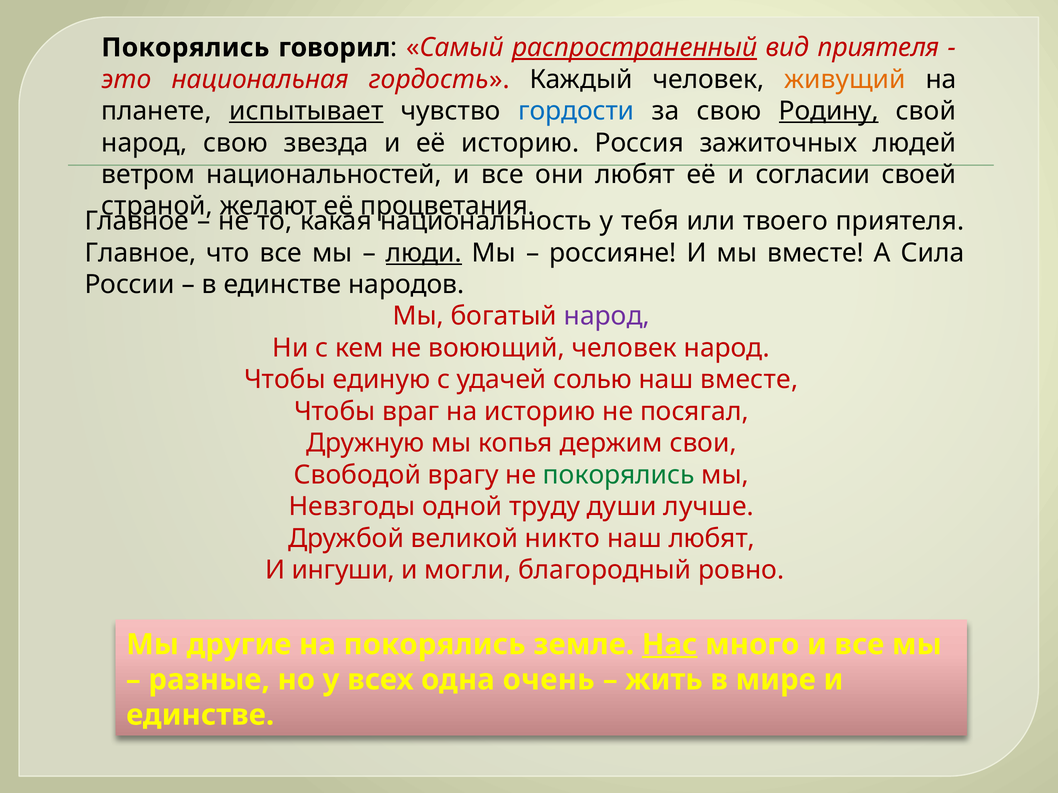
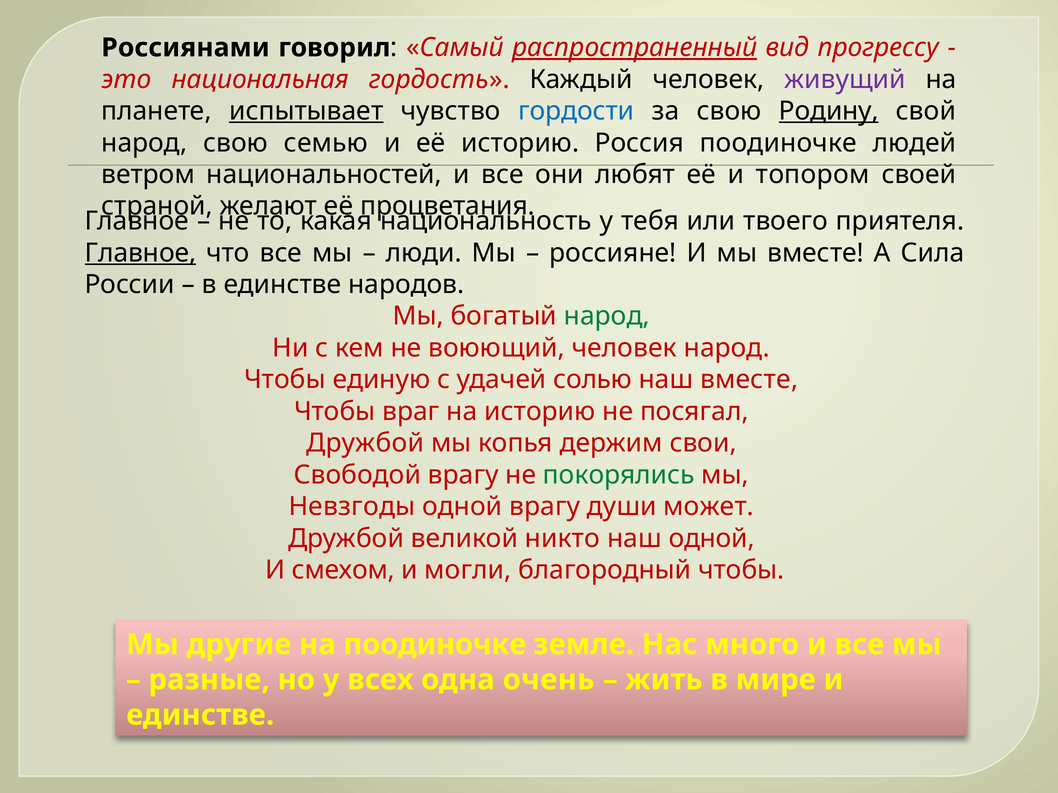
Покорялись: Покорялись -> Россиянами (185, 48)
вид приятеля: приятеля -> прогрессу (879, 48)
живущий colour: orange -> purple (845, 79)
звезда: звезда -> семью (326, 143)
Россия зажиточных: зажиточных -> поодиночке (778, 143)
согласии: согласии -> топором (813, 175)
Главное underline: none -> present (140, 253)
люди underline: present -> none (424, 253)
народ colour: purple -> green (607, 316)
Дружную: Дружную -> Дружбой (365, 443)
одной труду: труду -> врагу (545, 507)
лучше: лучше -> может (709, 507)
наш любят: любят -> одной (712, 539)
ингуши: ингуши -> смехом (343, 570)
благородный ровно: ровно -> чтобы (741, 570)
на покорялись: покорялись -> поодиночке (435, 645)
Нас underline: present -> none (670, 645)
